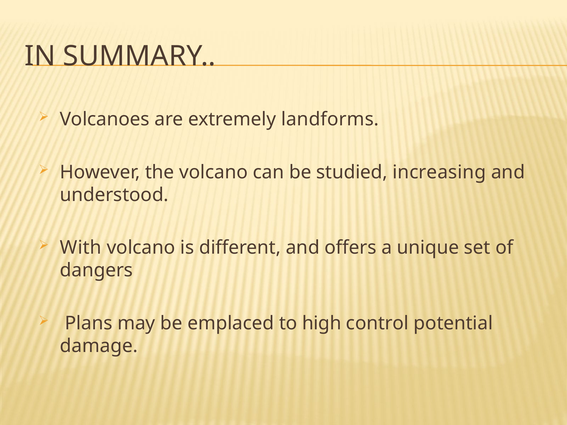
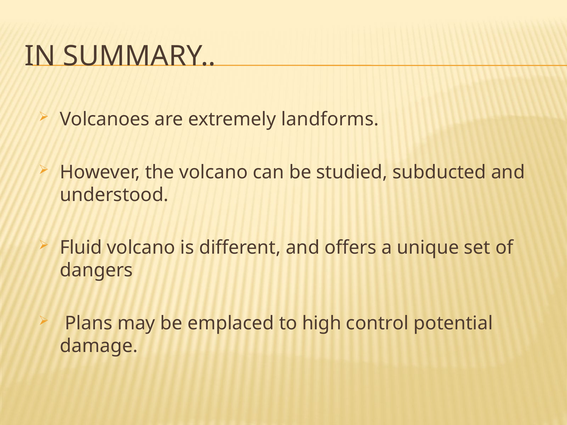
increasing: increasing -> subducted (439, 172)
With: With -> Fluid (81, 248)
